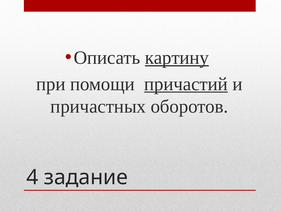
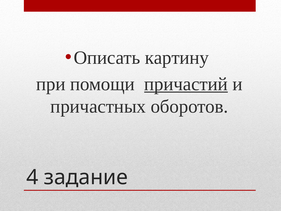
картину underline: present -> none (177, 58)
